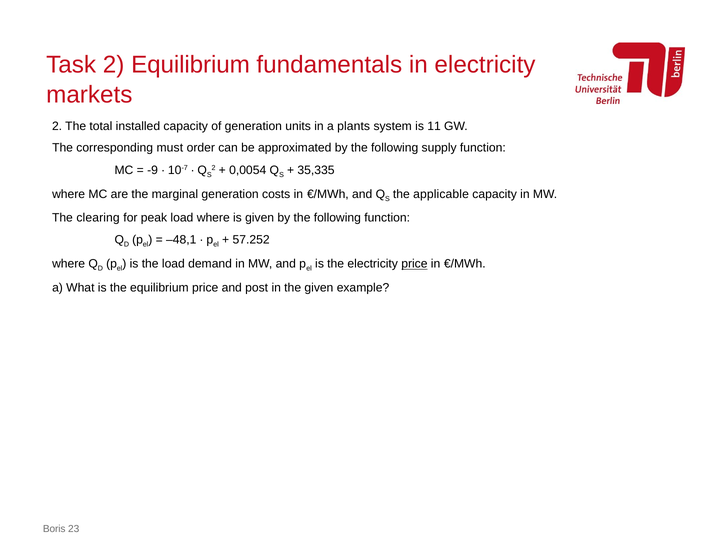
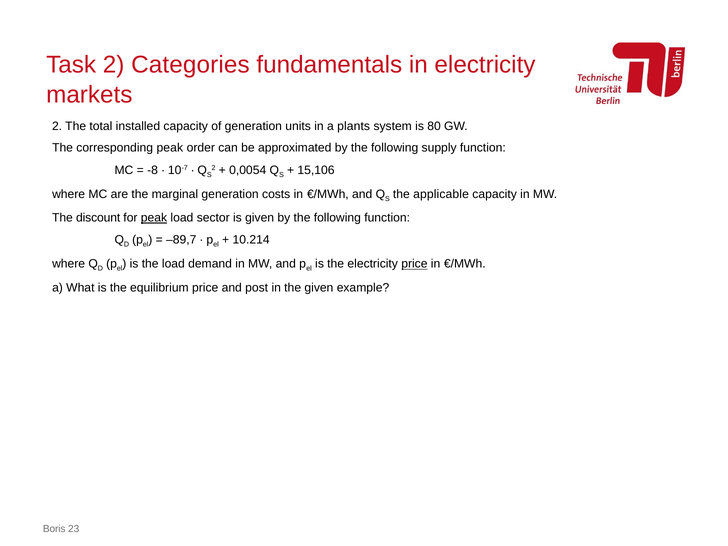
2 Equilibrium: Equilibrium -> Categories (190, 65)
11: 11 -> 80 (434, 126)
corresponding must: must -> peak (170, 148)
-9: -9 -> -8 (153, 170)
35,335: 35,335 -> 15,106 (316, 170)
clearing: clearing -> discount (98, 218)
peak underline: none -> present (154, 218)
load where: where -> sector (213, 218)
–48,1: –48,1 -> –89,7 (181, 240)
57.252: 57.252 -> 10.214 (251, 240)
